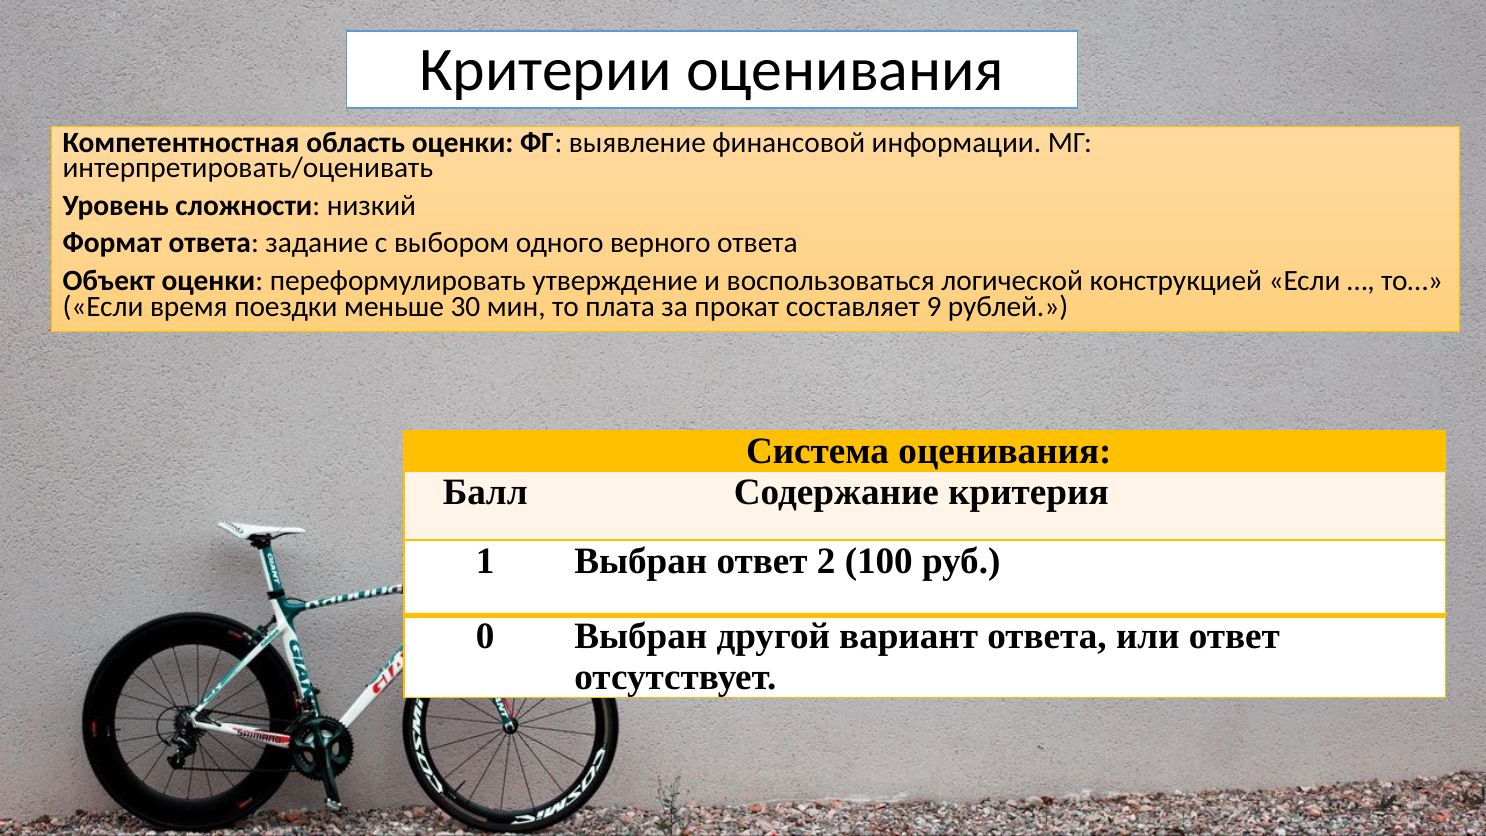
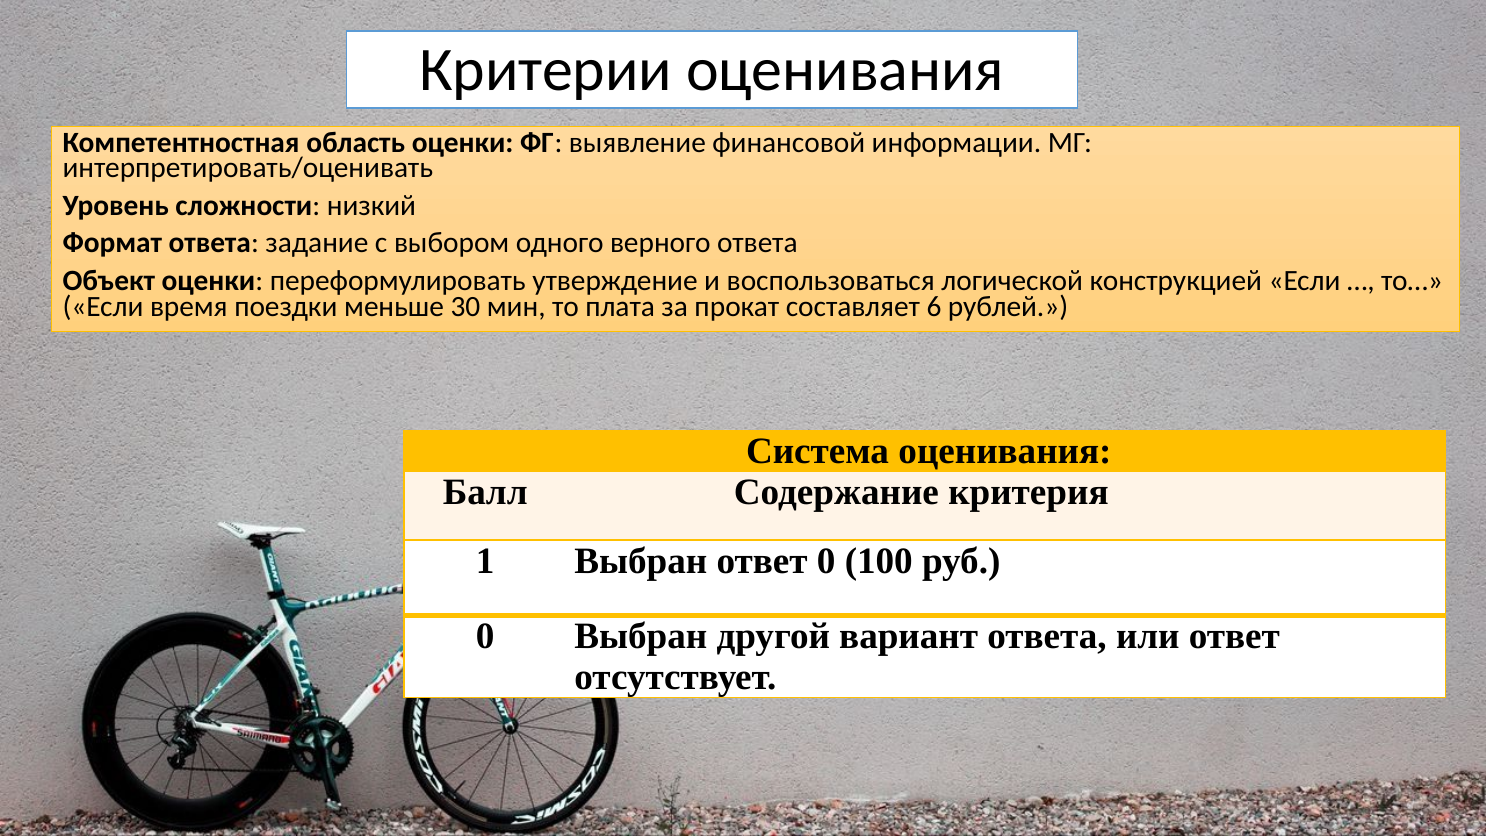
9: 9 -> 6 (934, 306)
ответ 2: 2 -> 0 (826, 561)
